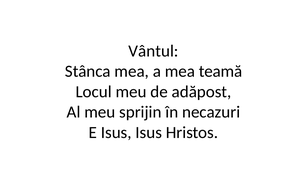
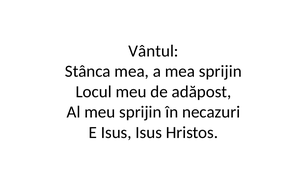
mea teamă: teamă -> sprijin (220, 72)
